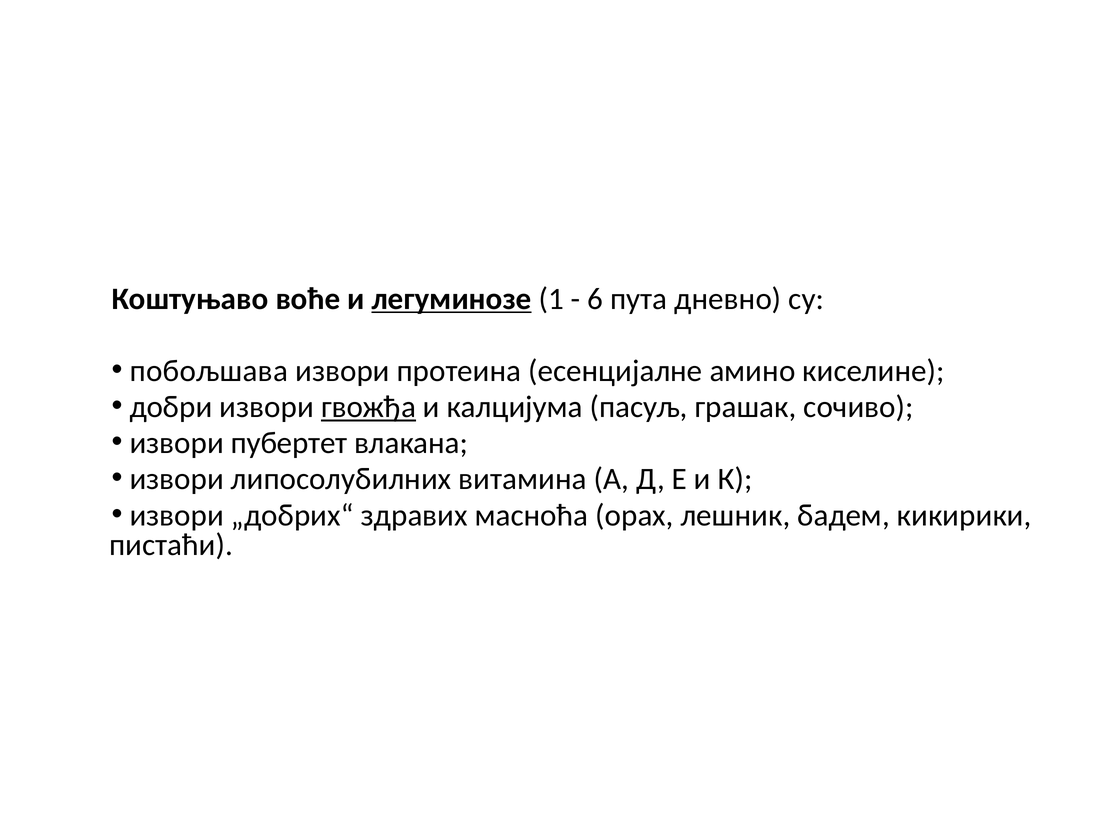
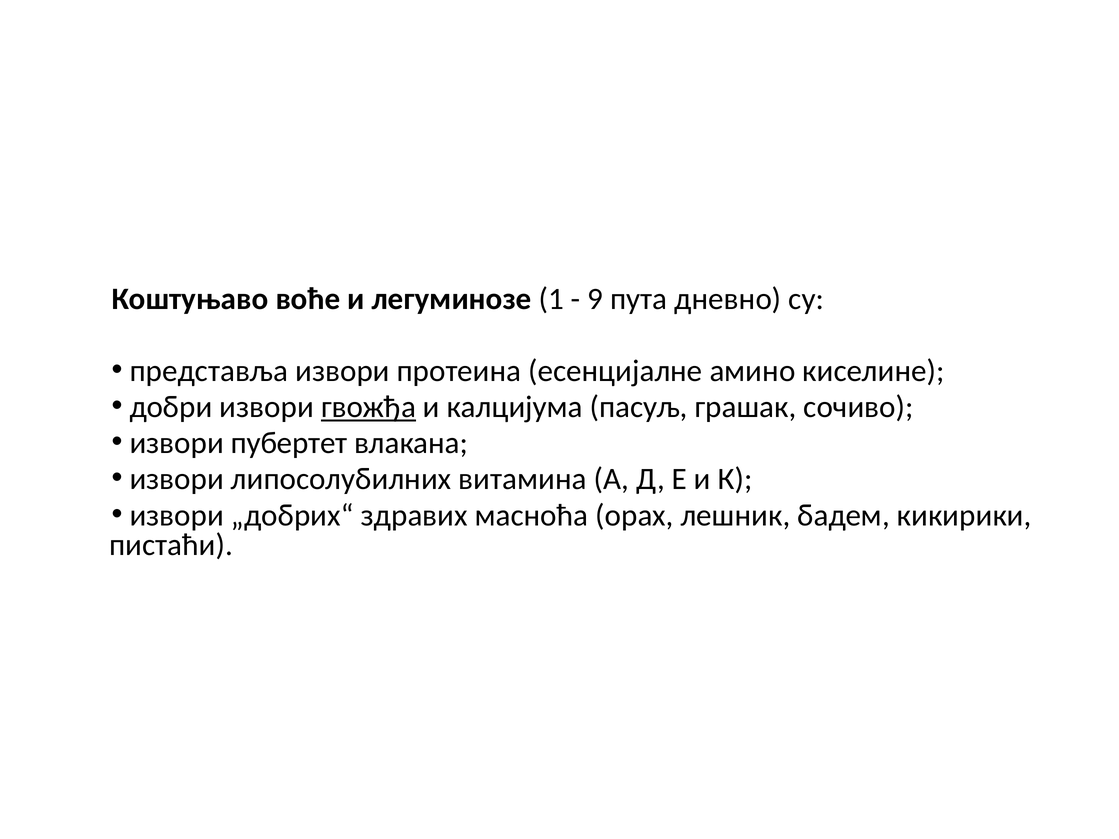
легуминозе underline: present -> none (452, 299)
6: 6 -> 9 (595, 299)
побољшава: побољшава -> представља (209, 371)
